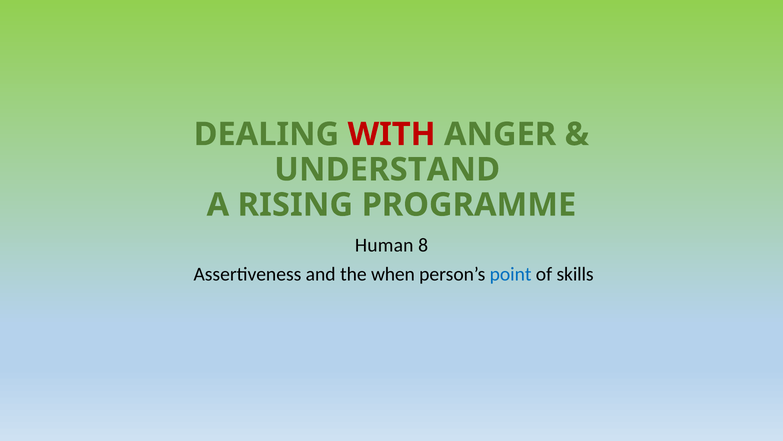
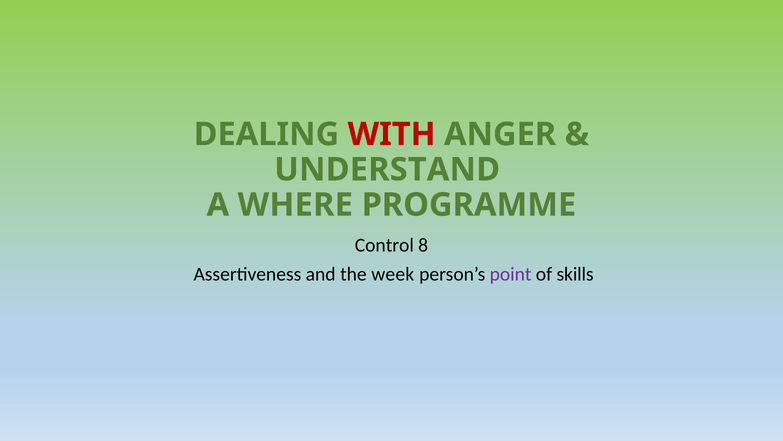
RISING: RISING -> WHERE (295, 205)
Human: Human -> Control (384, 245)
when: when -> week (393, 274)
point colour: blue -> purple (511, 274)
